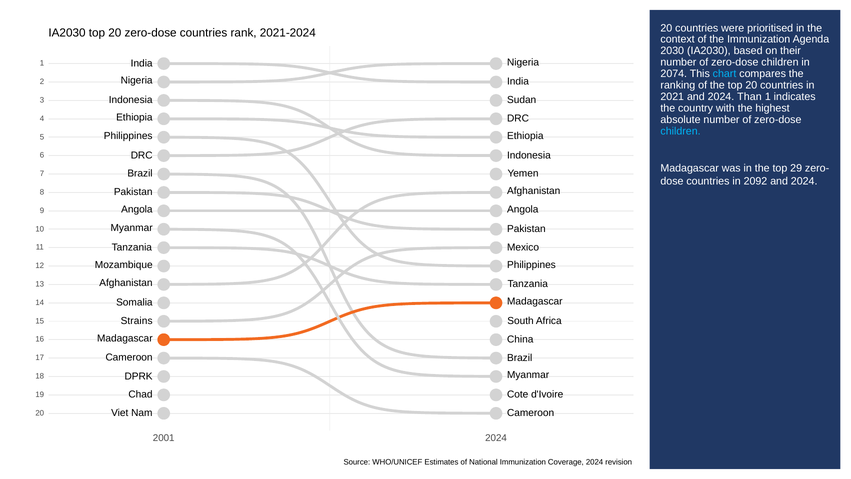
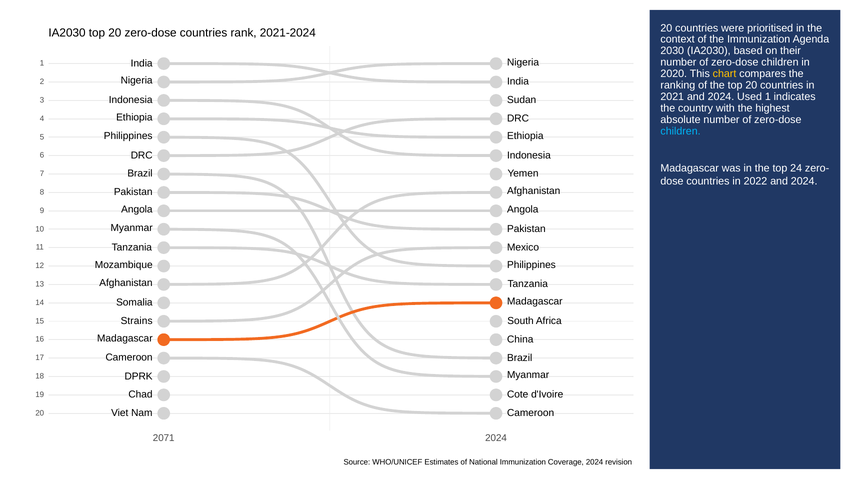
2074: 2074 -> 2020 (674, 74)
chart colour: light blue -> yellow (725, 74)
Than: Than -> Used (750, 97)
29: 29 -> 24 (796, 168)
2092: 2092 -> 2022 (755, 181)
2001: 2001 -> 2071 (164, 438)
